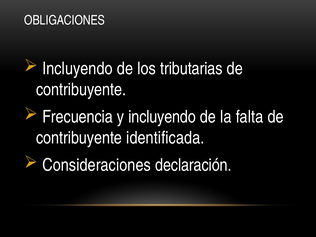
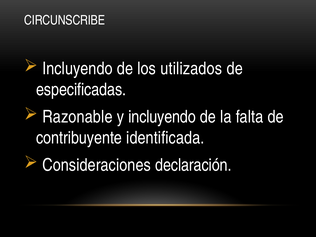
OBLIGACIONES: OBLIGACIONES -> CIRCUNSCRIBE (65, 20)
tributarias: tributarias -> utilizados (191, 69)
contribuyente: contribuyente -> especificadas (81, 90)
Frecuencia: Frecuencia -> Razonable (77, 117)
